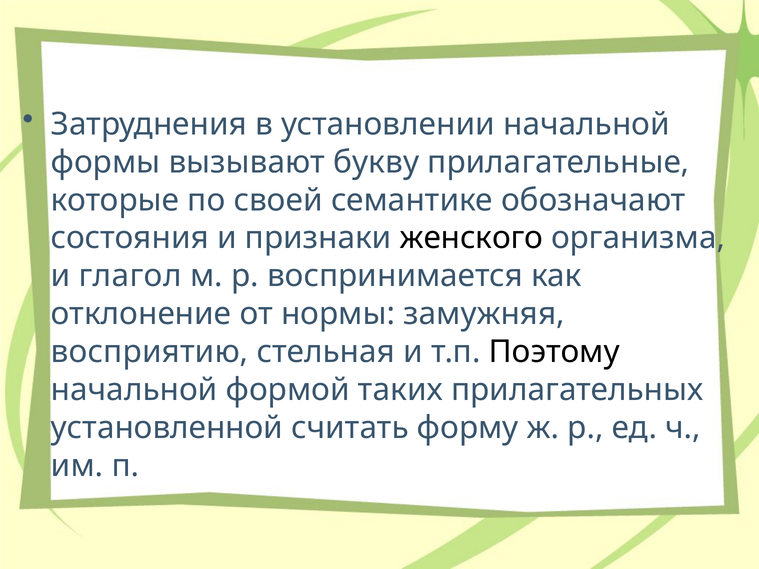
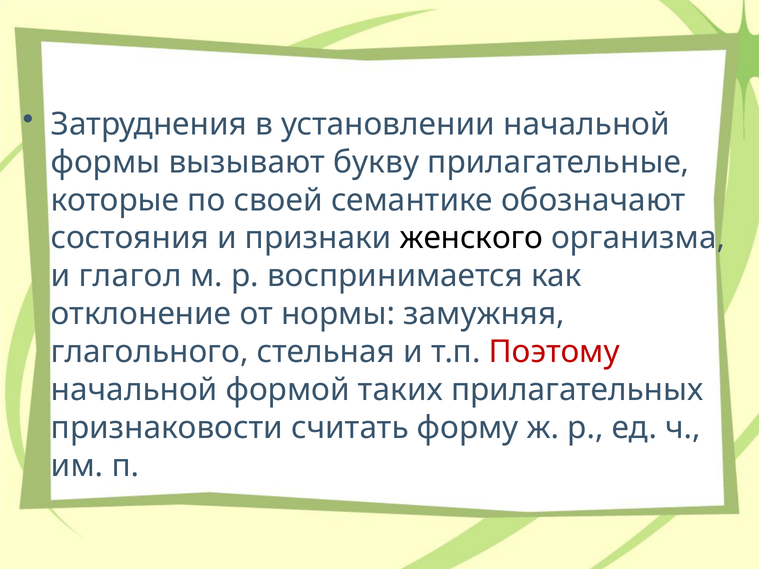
восприятию: восприятию -> глагольного (150, 352)
Поэтому colour: black -> red (554, 352)
установленной: установленной -> признаковости (167, 428)
